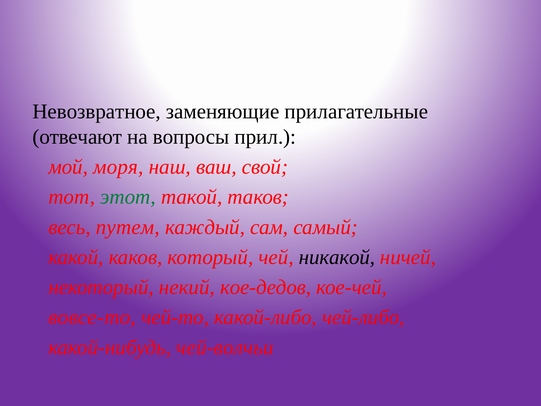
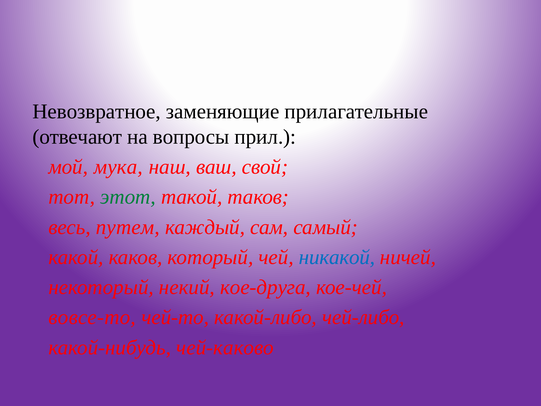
моря: моря -> мука (118, 167)
никакой colour: black -> blue (337, 257)
кое-дедов: кое-дедов -> кое-друга (265, 287)
чей-волчьи: чей-волчьи -> чей-каково (225, 347)
